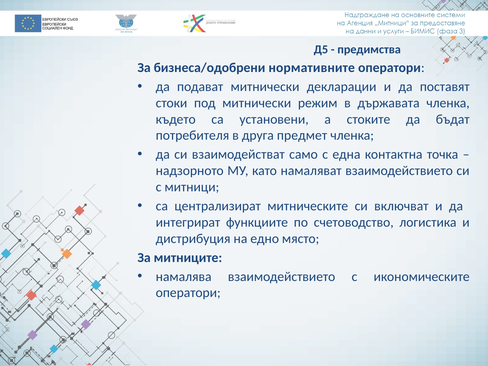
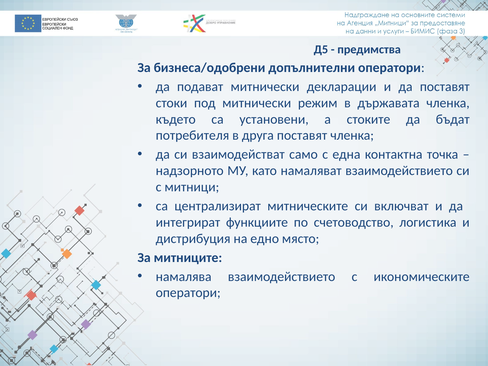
нормативните: нормативните -> допълнителни (312, 68)
друга предмет: предмет -> поставят (302, 136)
